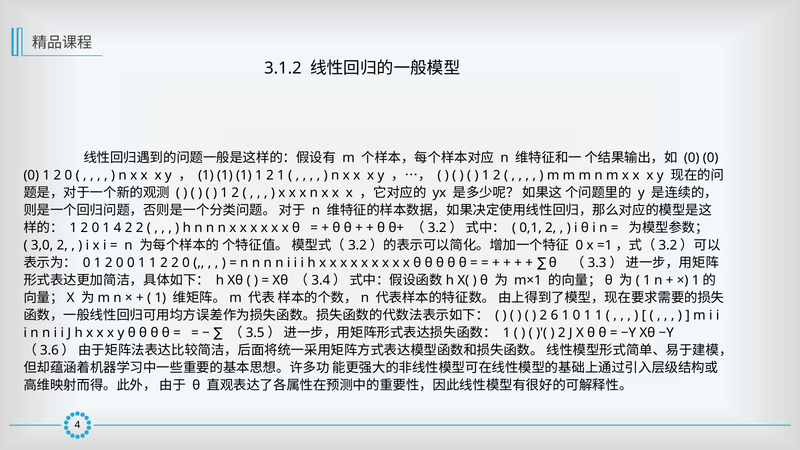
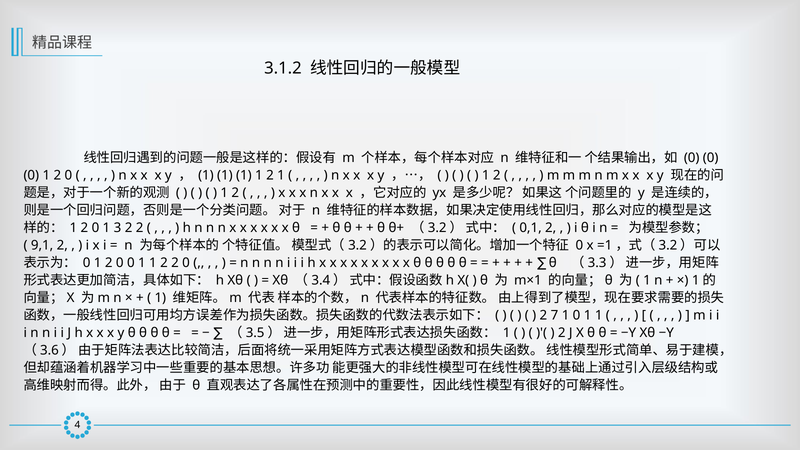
1 4: 4 -> 3 (118, 228)
3,0: 3,0 -> 9,1 (42, 245)
6: 6 -> 7 (554, 315)
